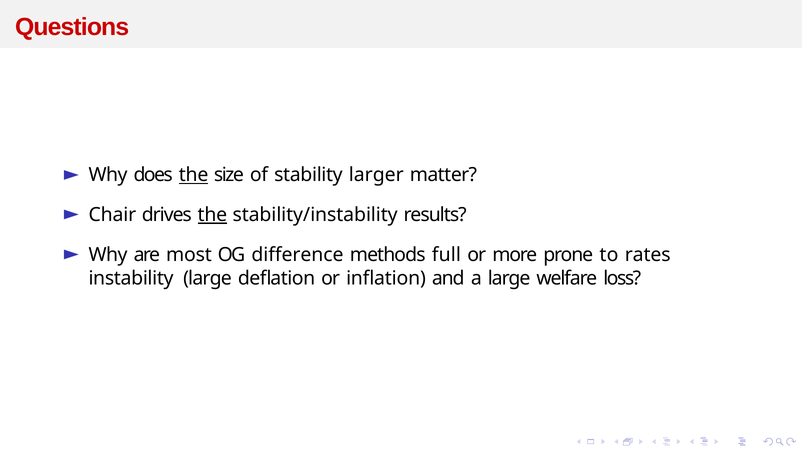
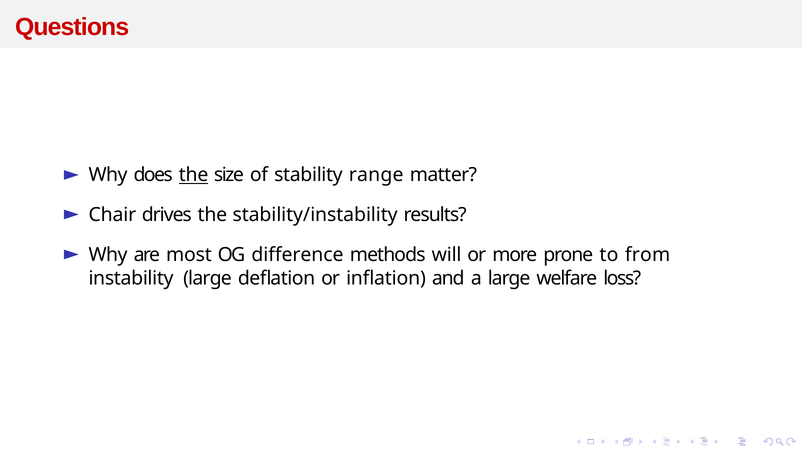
larger: larger -> range (376, 175)
the underline: present -> none (212, 215)
full: full -> will (447, 255)
rates: rates -> from (648, 255)
